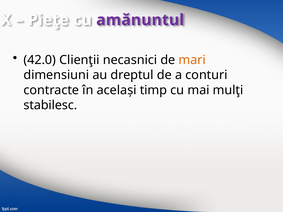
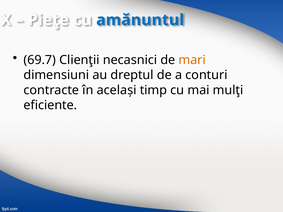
amănuntul colour: purple -> blue (140, 20)
42.0: 42.0 -> 69.7 (40, 60)
stabilesc: stabilesc -> eficiente (50, 105)
